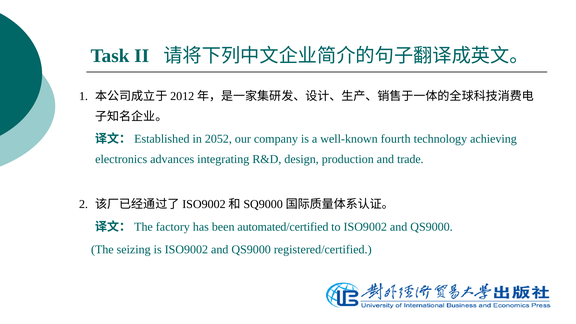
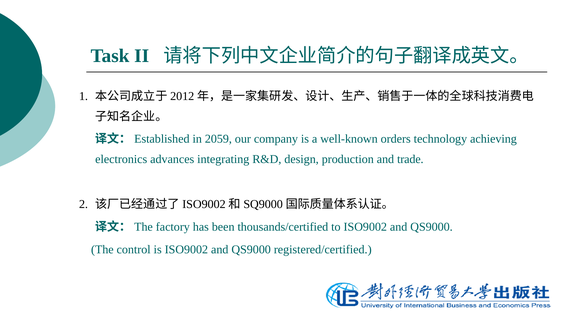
2052: 2052 -> 2059 (218, 139)
fourth: fourth -> orders (396, 139)
automated/certified: automated/certified -> thousands/certified (283, 227)
seizing: seizing -> control (134, 249)
